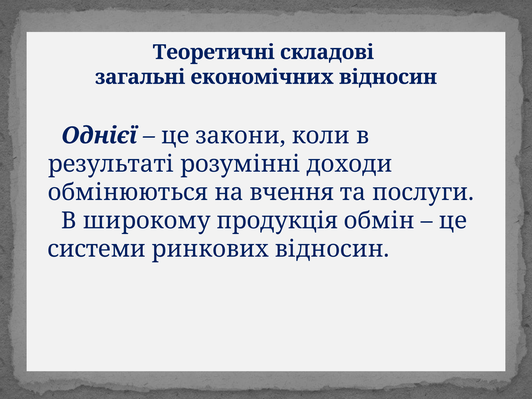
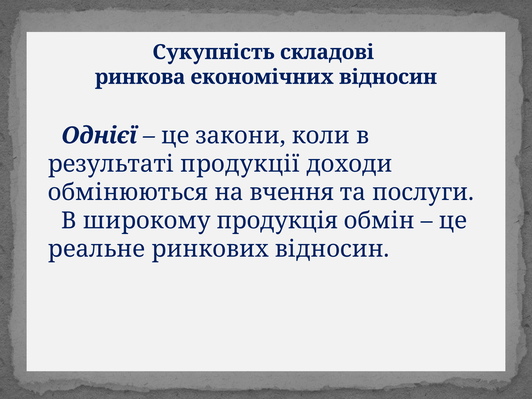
Теоретичні: Теоретичні -> Сукупність (214, 52)
загальні: загальні -> ринкова (140, 77)
розумінні: розумінні -> продукції (240, 164)
системи: системи -> реальне (97, 249)
